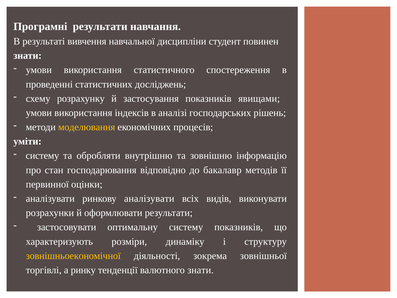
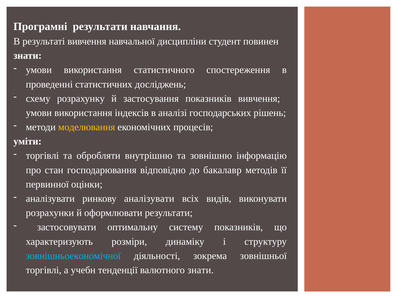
показників явищами: явищами -> вивчення (259, 98)
систему: систему -> торгівлі (42, 156)
зовнішньоекономічної colour: yellow -> light blue (73, 256)
ринку: ринку -> учебн (83, 270)
